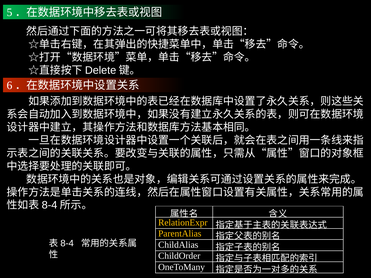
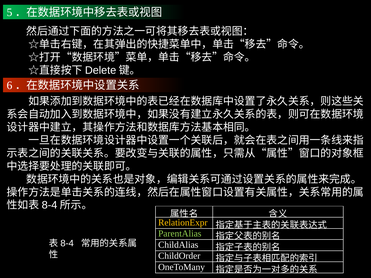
ParentAlias colour: yellow -> light green (180, 234)
